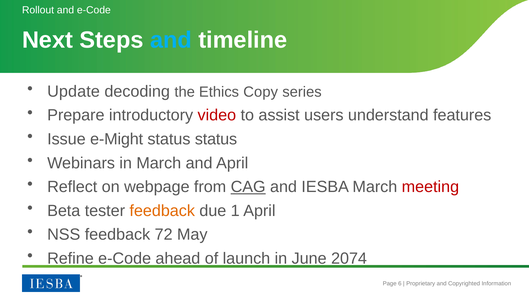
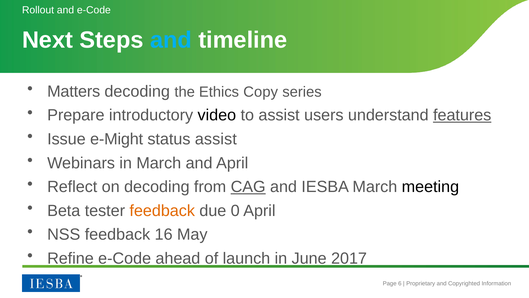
Update: Update -> Matters (74, 91)
video colour: red -> black (217, 115)
features underline: none -> present (462, 115)
status status: status -> assist (216, 139)
on webpage: webpage -> decoding (157, 187)
meeting colour: red -> black (430, 187)
1: 1 -> 0 (235, 210)
72: 72 -> 16 (164, 234)
2074: 2074 -> 2017 (349, 258)
